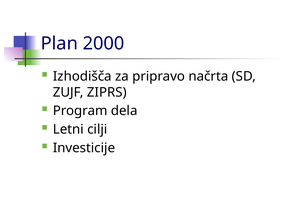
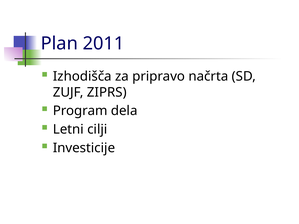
2000: 2000 -> 2011 (104, 44)
